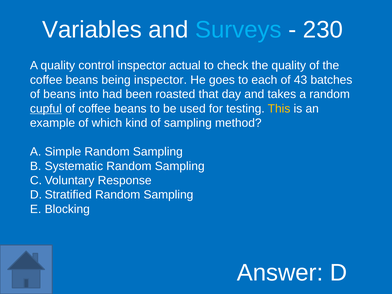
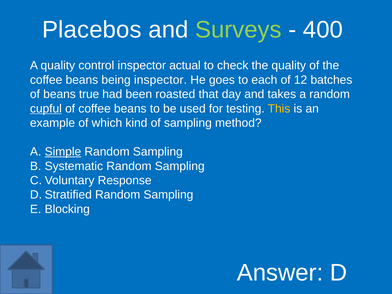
Variables: Variables -> Placebos (92, 30)
Surveys colour: light blue -> light green (238, 30)
230: 230 -> 400 (323, 30)
43: 43 -> 12 (301, 80)
into: into -> true (89, 94)
Simple underline: none -> present (63, 152)
